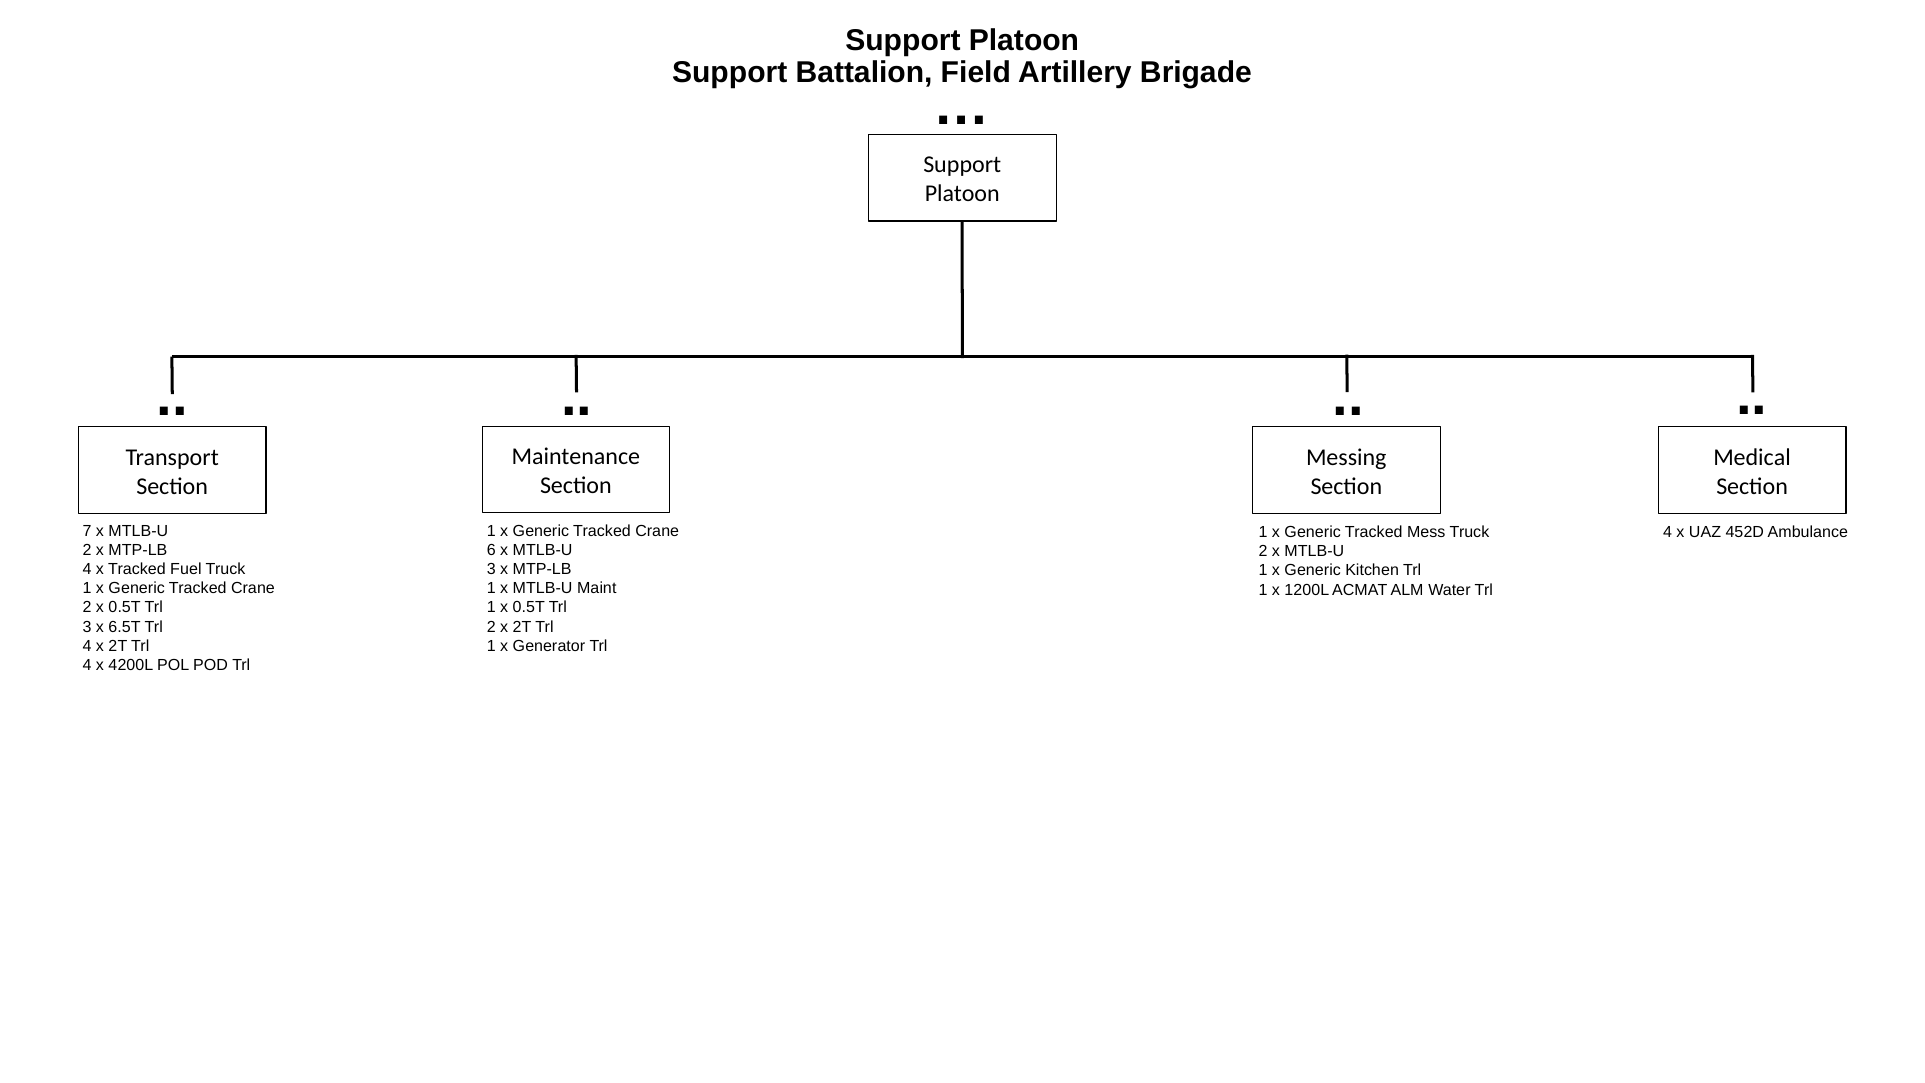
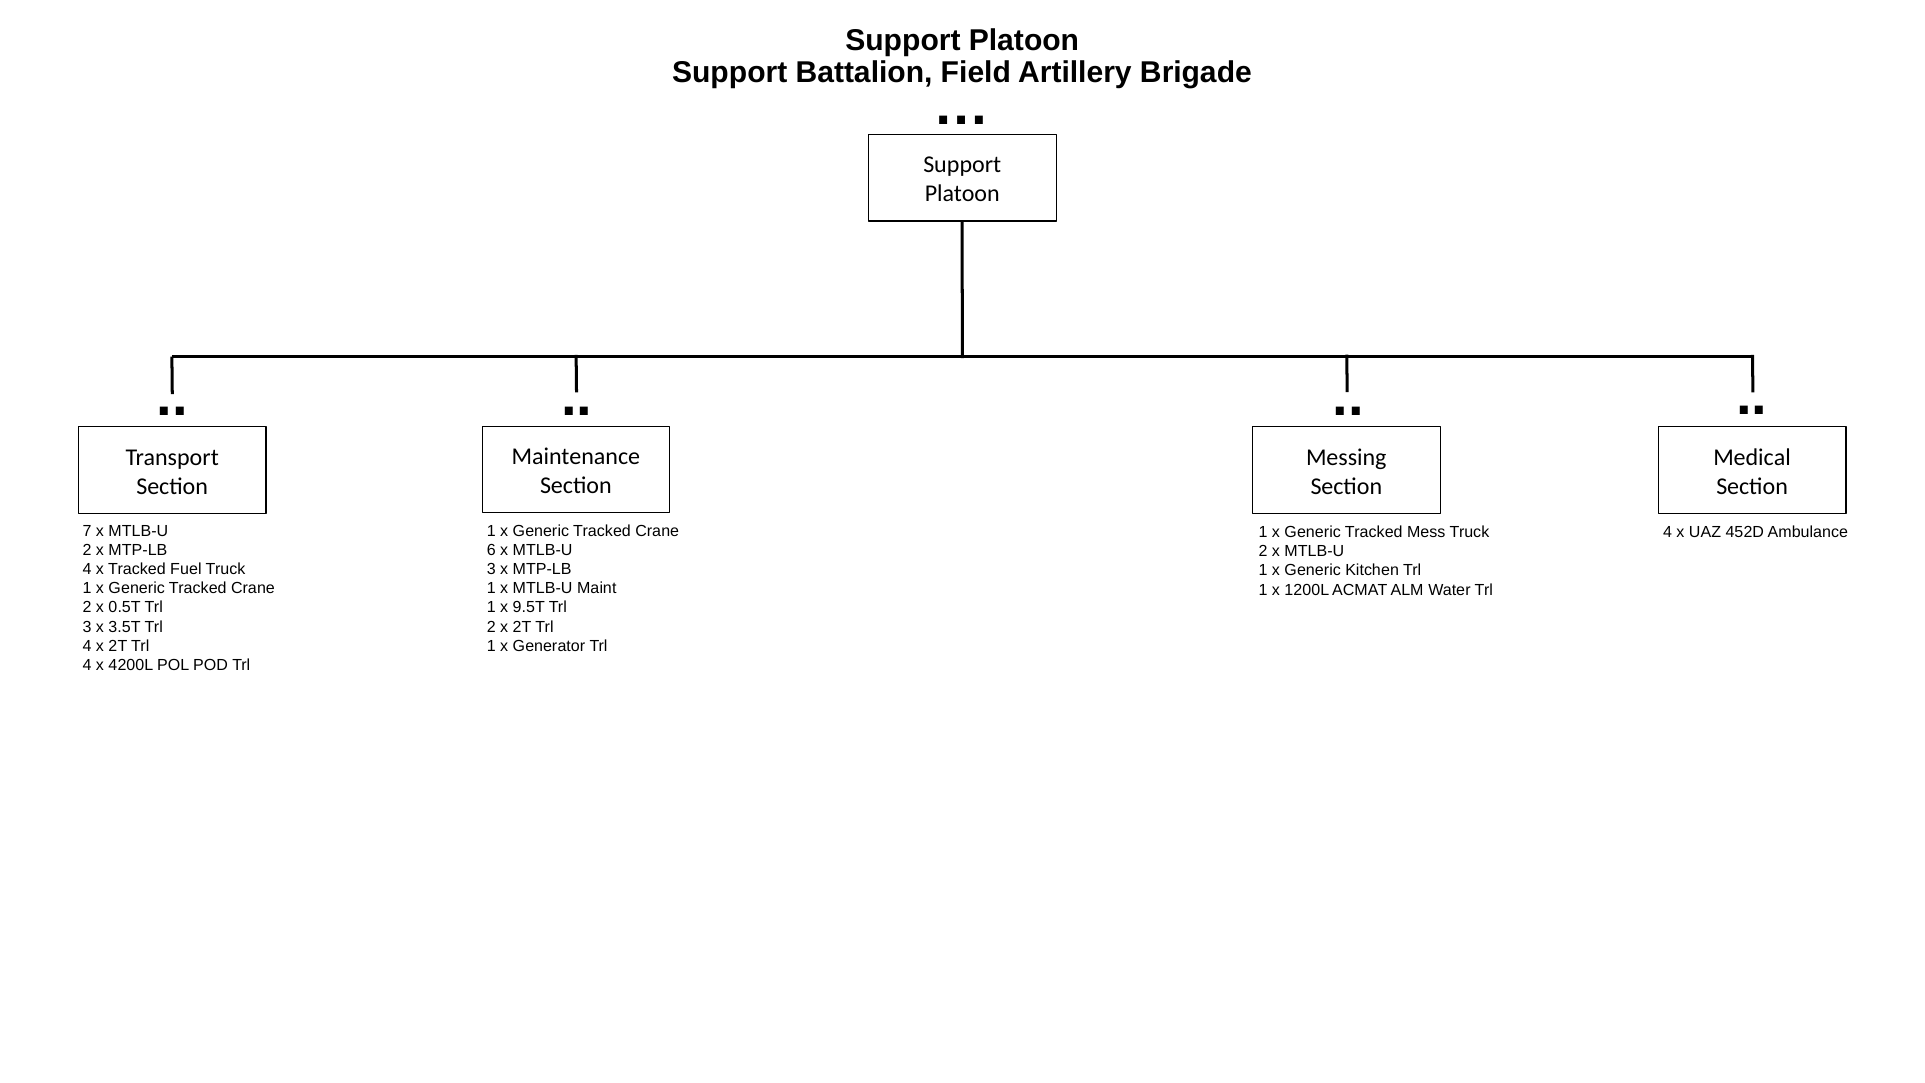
1 x 0.5T: 0.5T -> 9.5T (529, 608)
6.5T: 6.5T -> 3.5T (125, 627)
